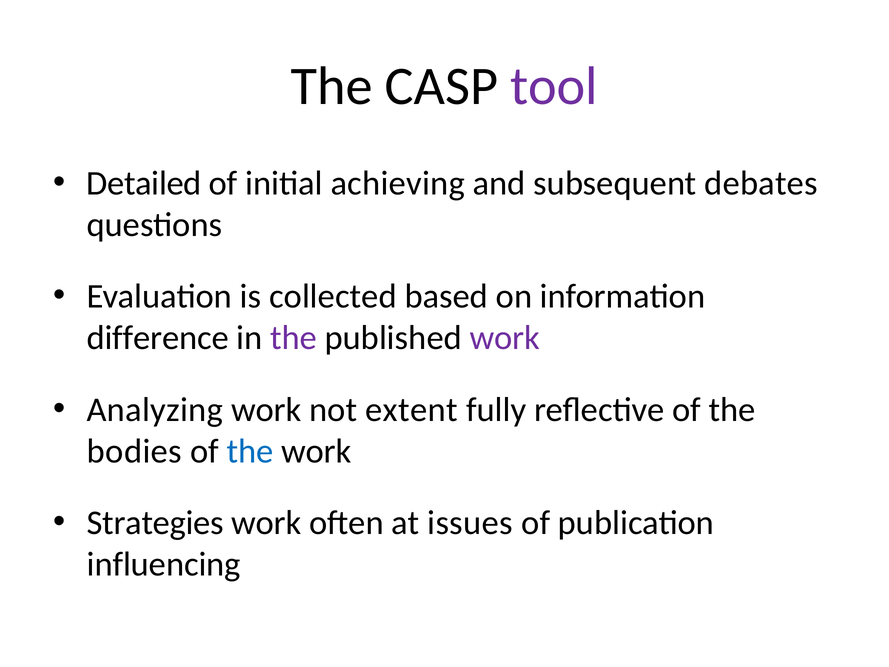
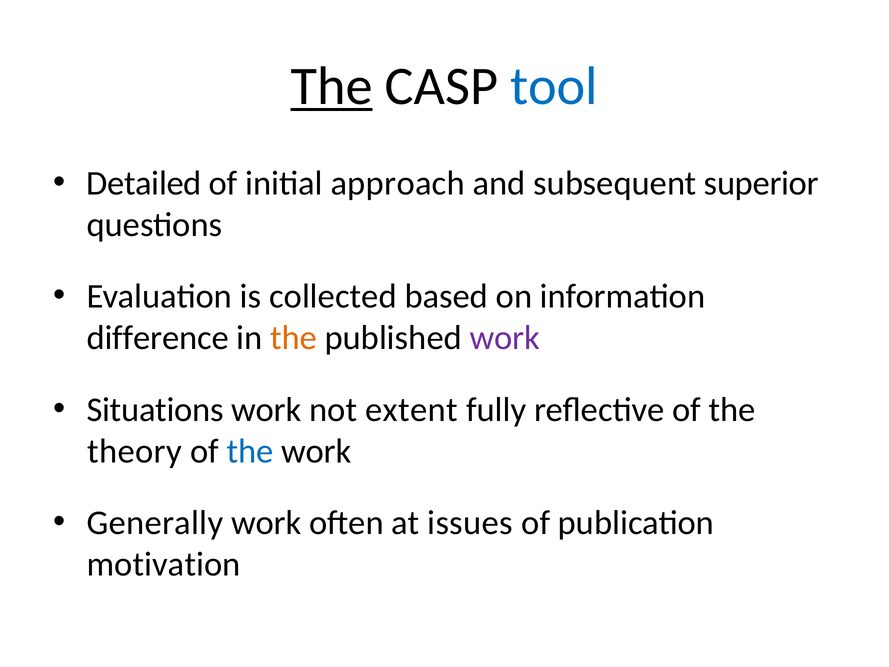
The underline: none -> present (332, 86)
tool colour: purple -> blue (554, 86)
achieving: achieving -> approach (398, 183)
debates: debates -> superior (761, 183)
the colour: purple -> orange (294, 338)
Analyzing: Analyzing -> Situations (155, 409)
bodies: bodies -> theory (134, 451)
Strategies: Strategies -> Generally (155, 523)
influencing: influencing -> motivation (164, 564)
